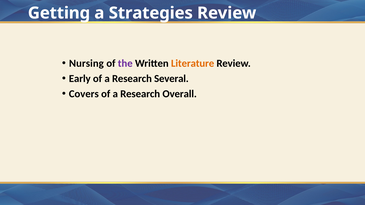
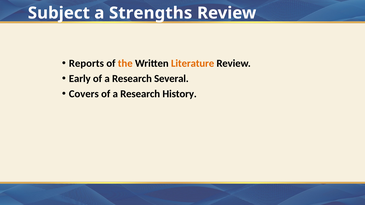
Getting: Getting -> Subject (59, 13)
Strategies: Strategies -> Strengths (151, 13)
Nursing: Nursing -> Reports (86, 63)
the colour: purple -> orange (125, 63)
Overall: Overall -> History (180, 94)
